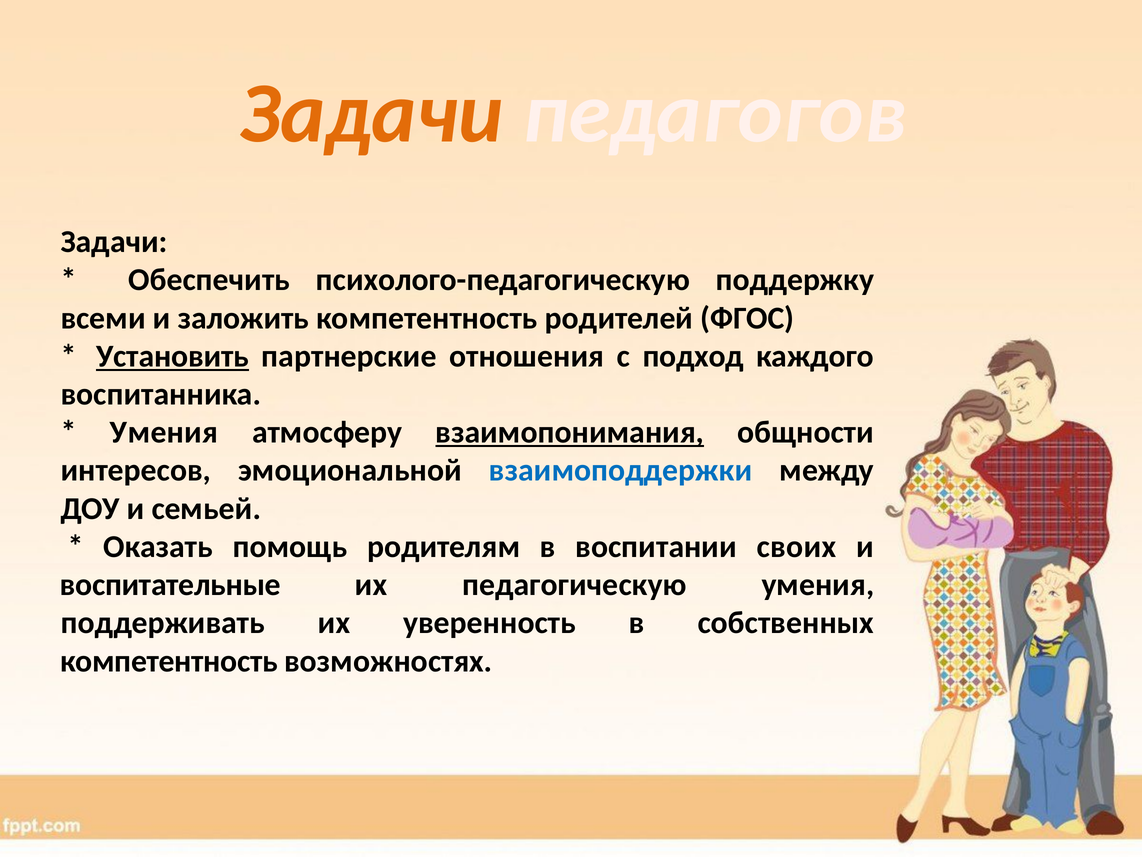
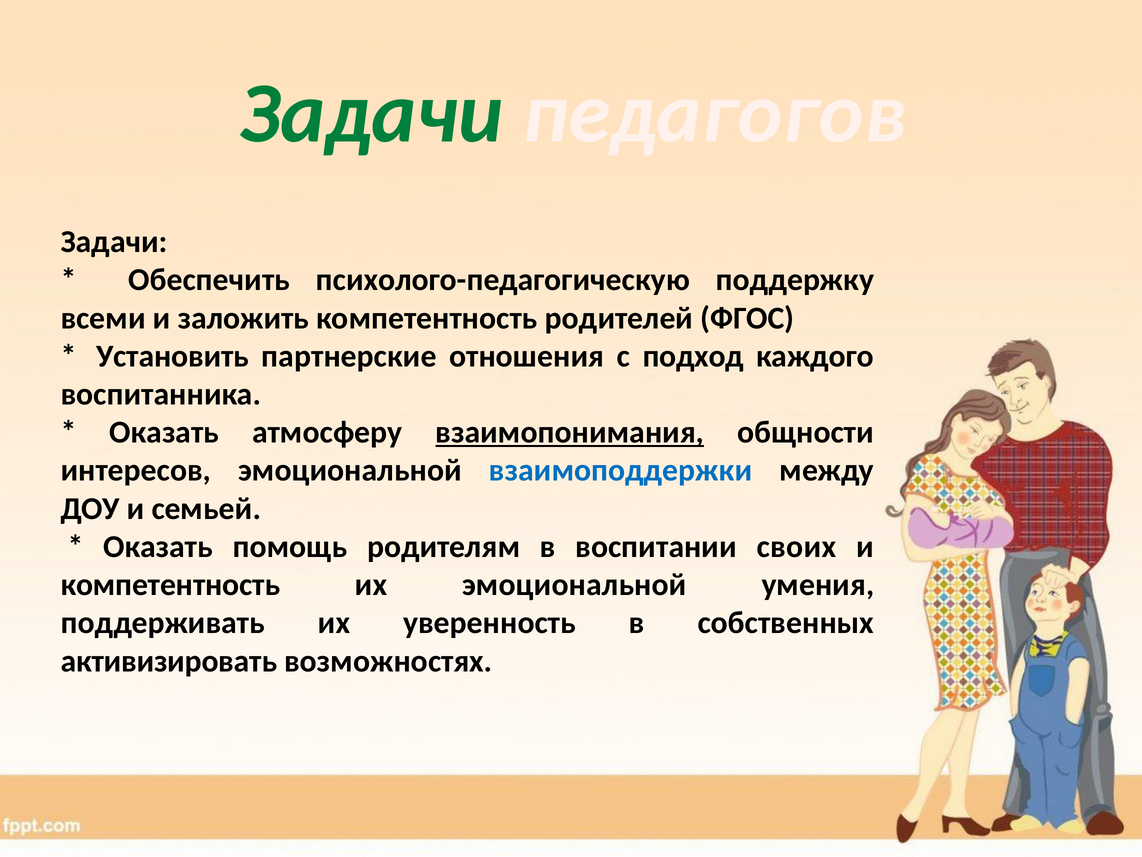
Задачи colour: orange -> green (371, 114)
Установить underline: present -> none (173, 356)
Умения: Умения -> Оказать (164, 432)
воспитательные: воспитательные -> компетентность (170, 584)
их педагогическую: педагогическую -> эмоциональной (574, 584)
компетентность: компетентность -> активизировать (169, 661)
